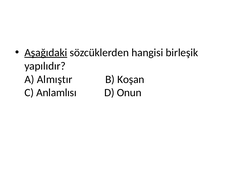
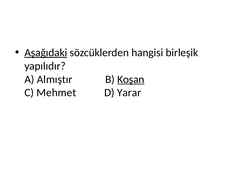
Koşan underline: none -> present (131, 79)
Anlamlısı: Anlamlısı -> Mehmet (56, 93)
Onun: Onun -> Yarar (129, 93)
